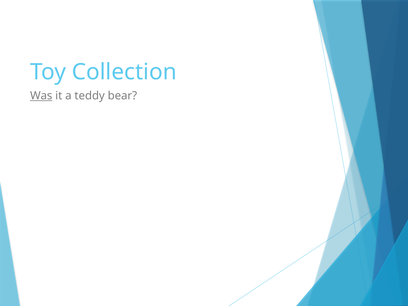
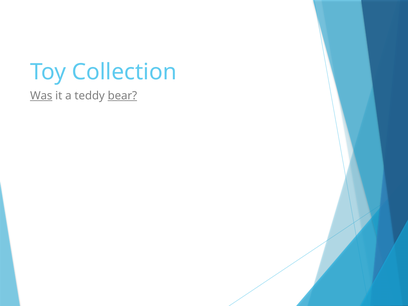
bear underline: none -> present (122, 96)
